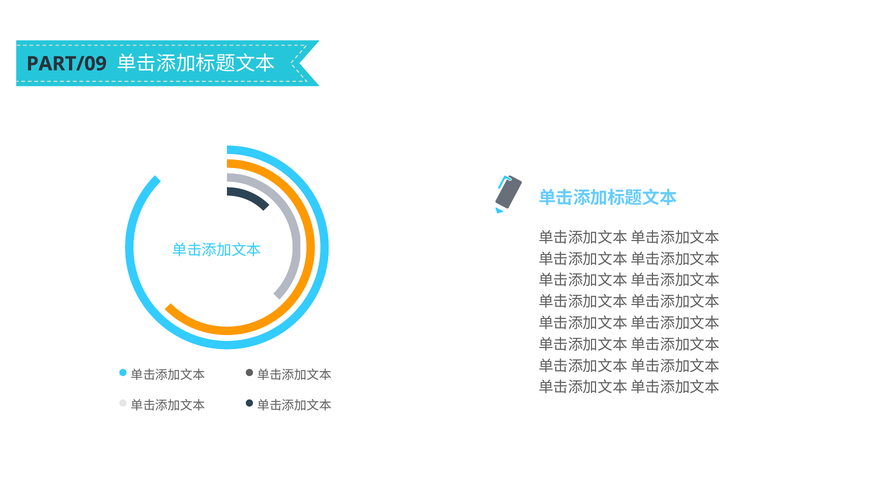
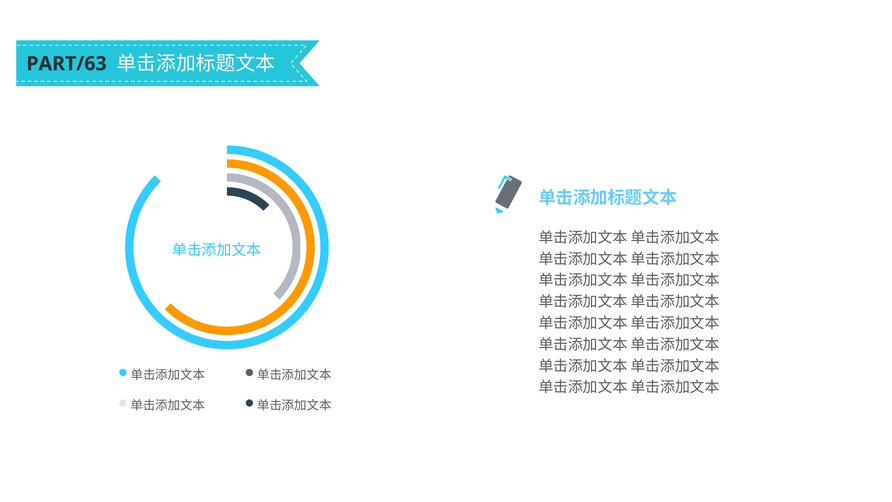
PART/09: PART/09 -> PART/63 (67, 64)
